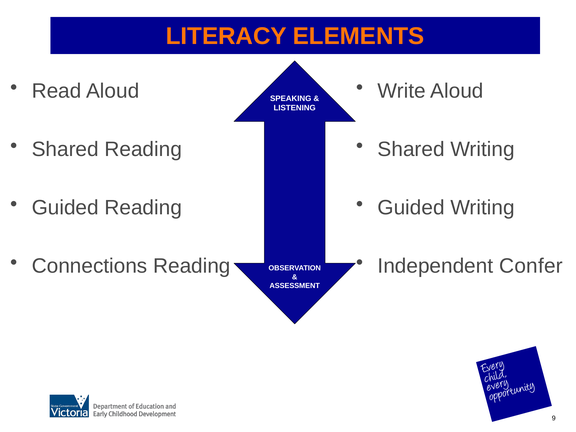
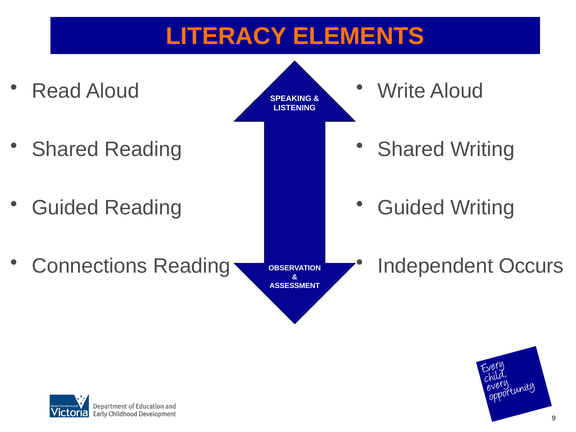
Confer: Confer -> Occurs (531, 266)
